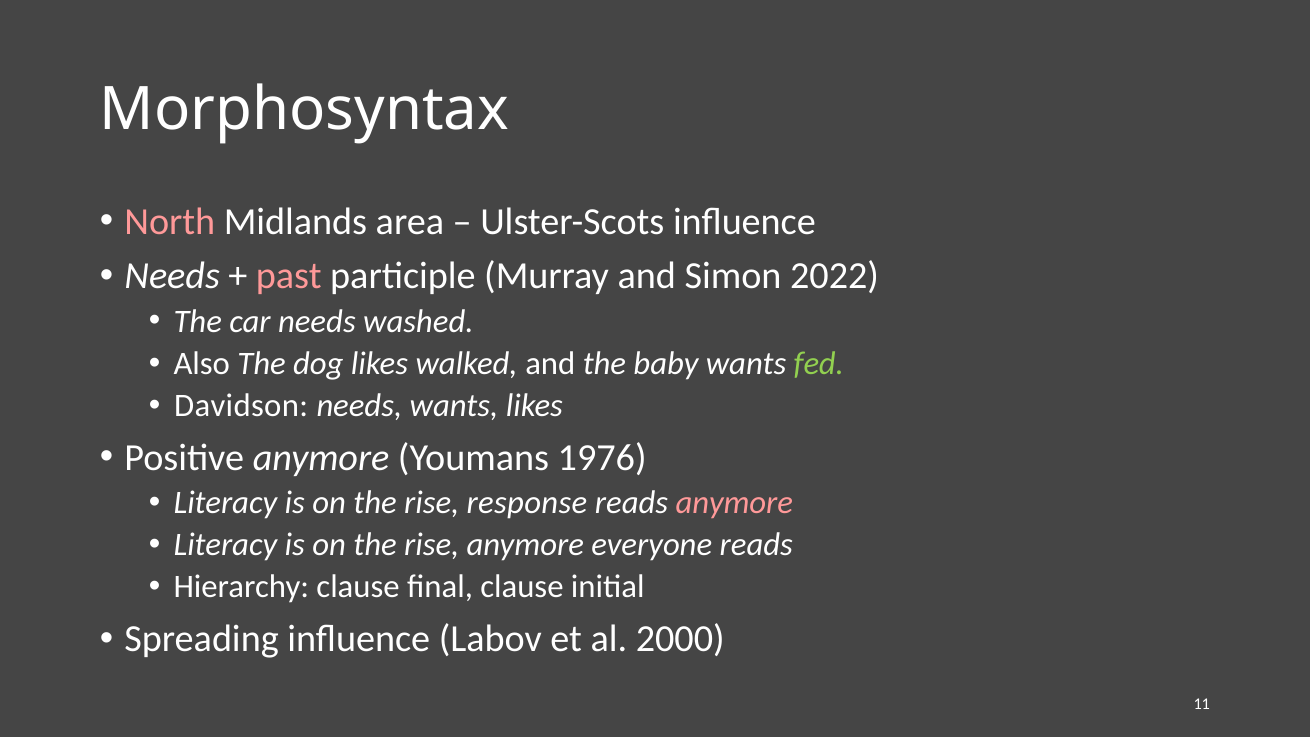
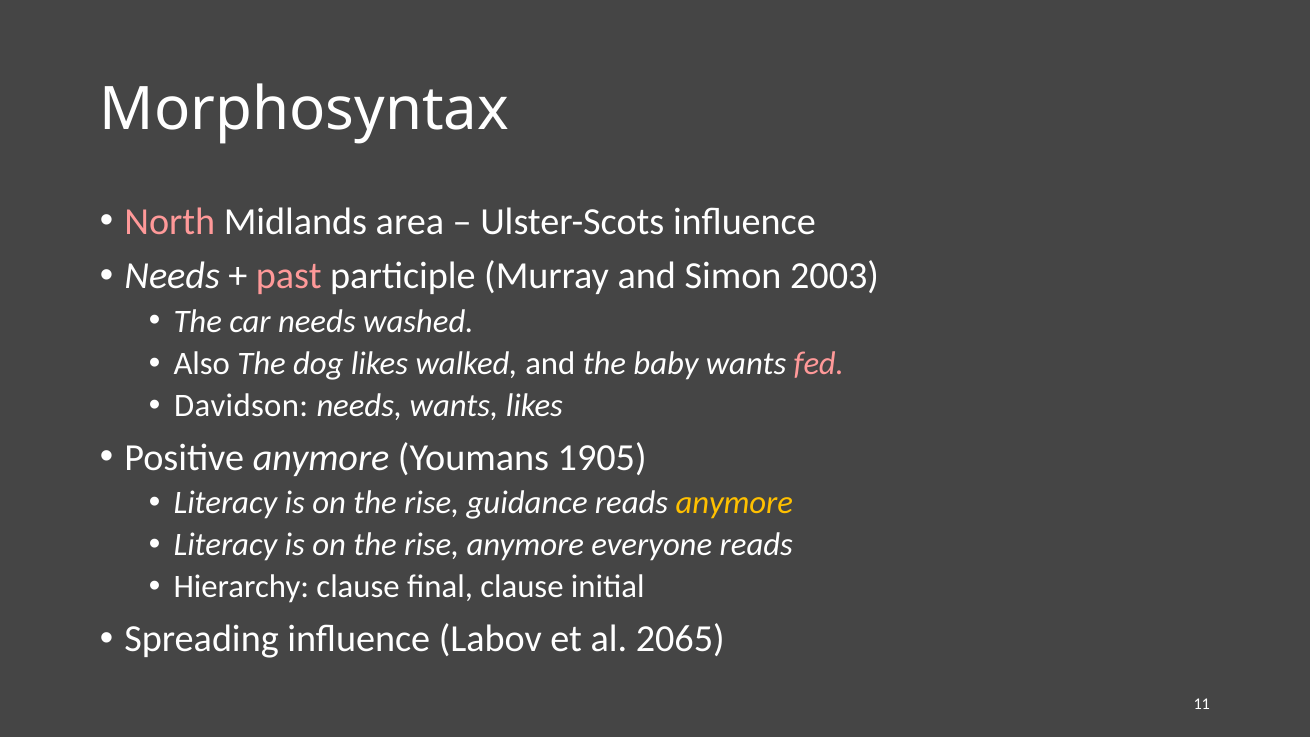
2022: 2022 -> 2003 (835, 276)
fed colour: light green -> pink (819, 364)
1976: 1976 -> 1905 (602, 458)
response: response -> guidance (527, 503)
anymore colour: pink -> yellow (734, 503)
2000: 2000 -> 2065 (680, 639)
